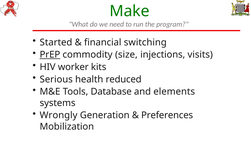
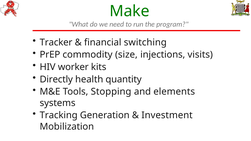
Started: Started -> Tracker (56, 42)
PrEP underline: present -> none (50, 55)
Serious: Serious -> Directly (56, 79)
reduced: reduced -> quantity (124, 79)
Database: Database -> Stopping (111, 92)
Wrongly: Wrongly -> Tracking (59, 115)
Preferences: Preferences -> Investment (167, 115)
